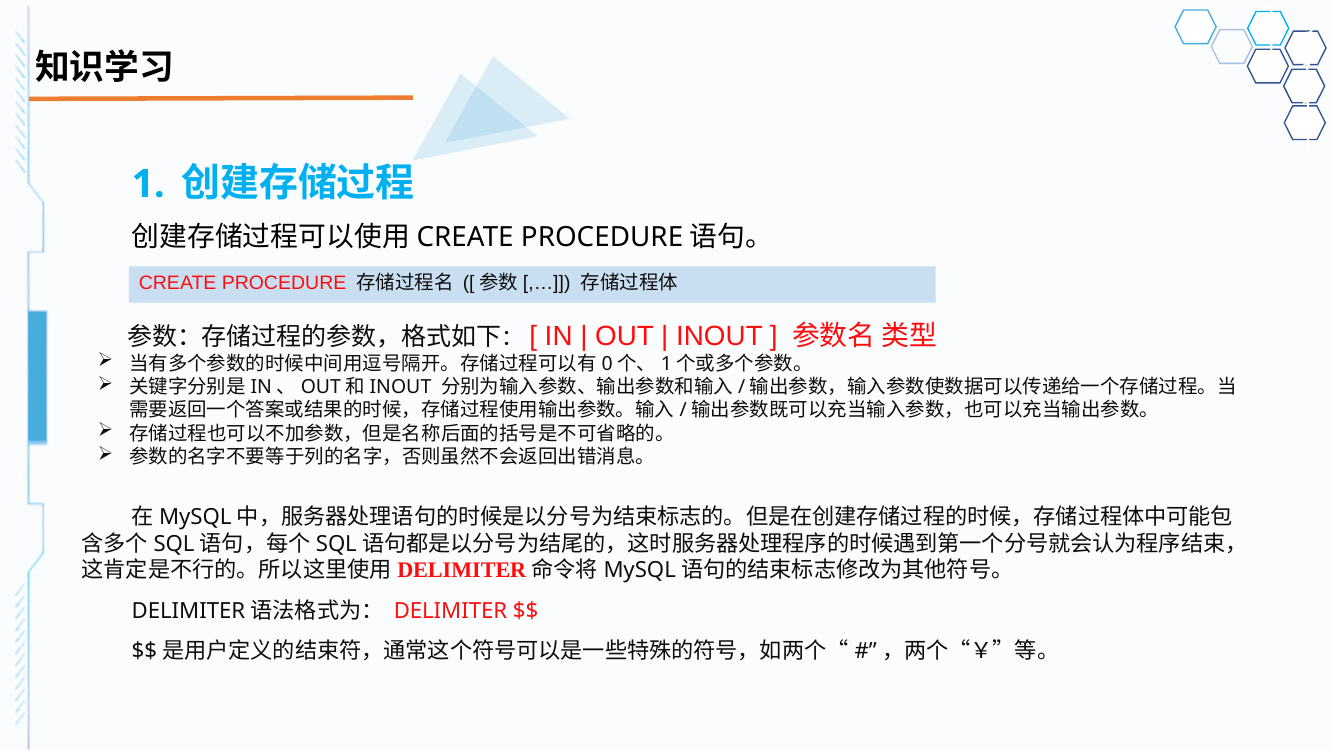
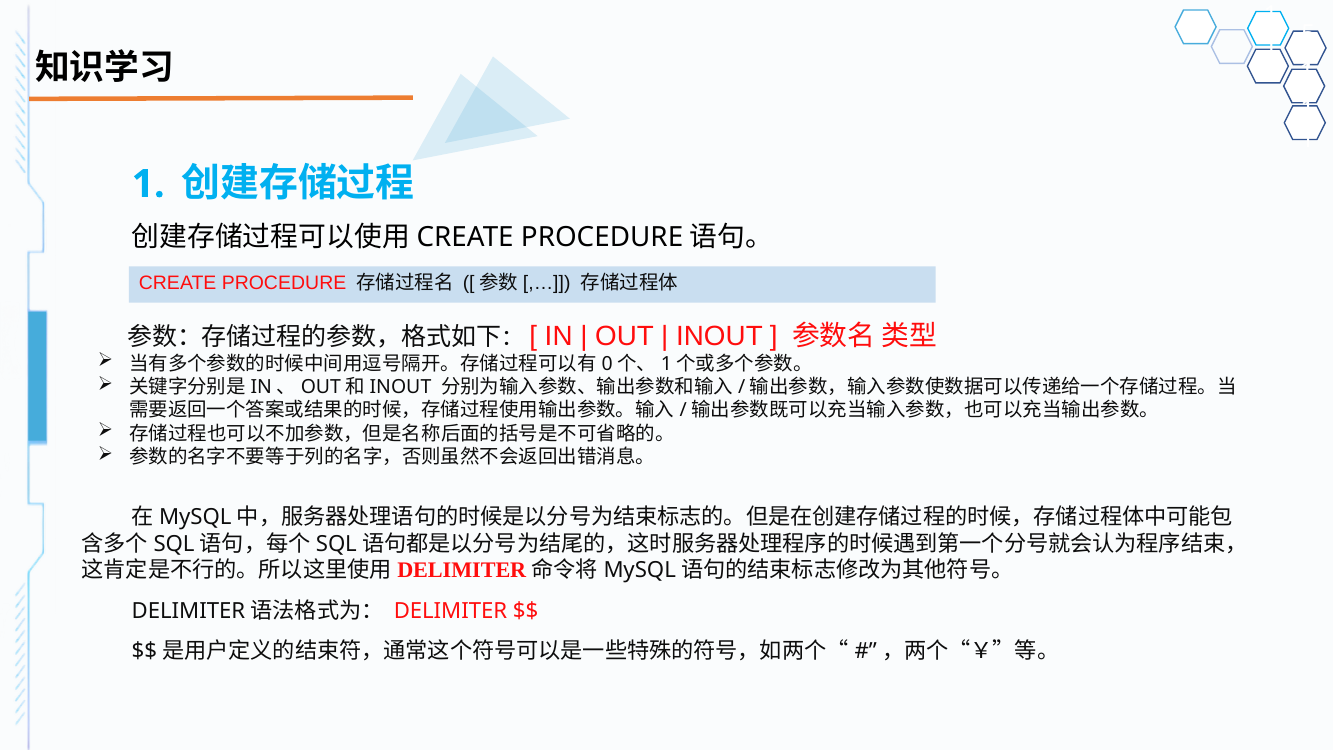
3: 3 -> 5 (1308, 35)
